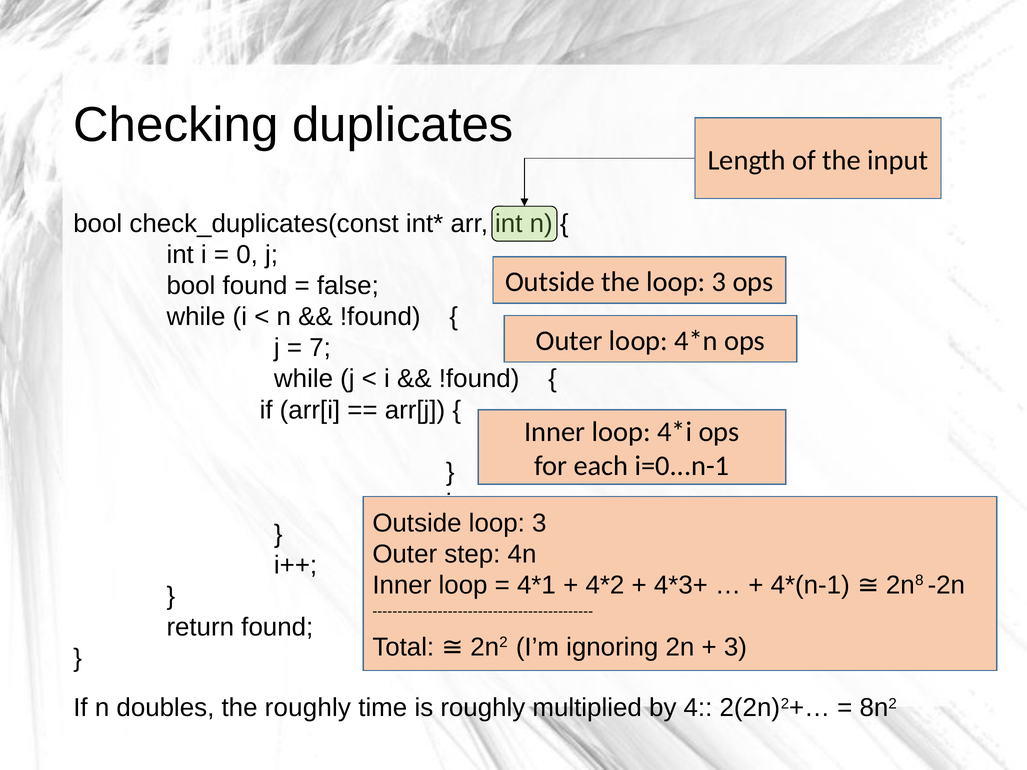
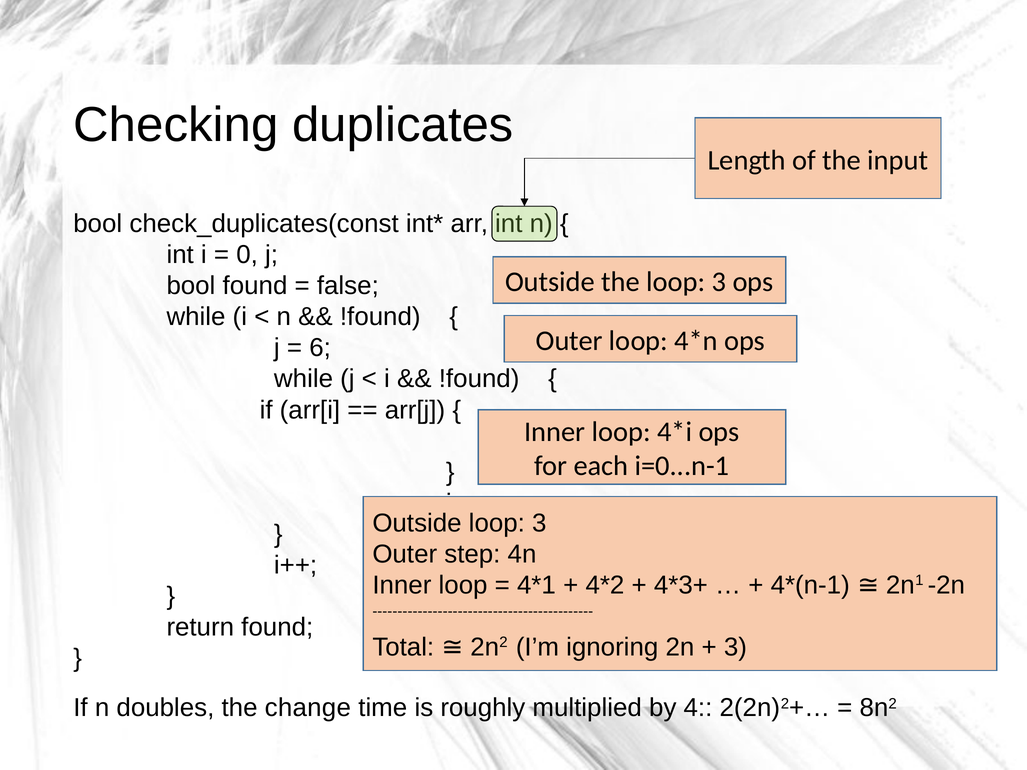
7: 7 -> 6 (320, 348)
8: 8 -> 1 (919, 580)
the roughly: roughly -> change (308, 708)
